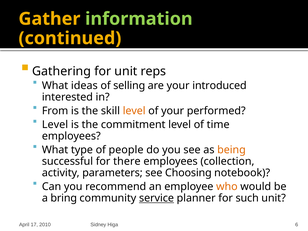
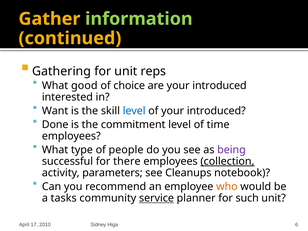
ideas: ideas -> good (84, 86)
selling: selling -> choice (129, 86)
From: From -> Want (55, 111)
level colour: orange -> blue (134, 111)
of your performed: performed -> introduced (216, 111)
Level: Level -> Done (55, 125)
being colour: orange -> purple (231, 150)
collection underline: none -> present (227, 161)
Choosing: Choosing -> Cleanups (188, 173)
bring: bring -> tasks (64, 198)
